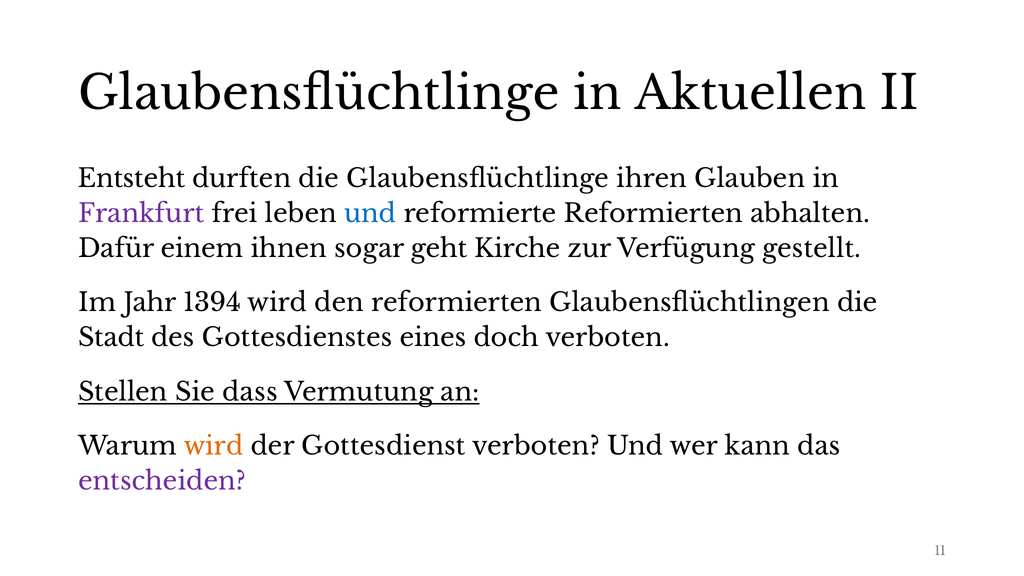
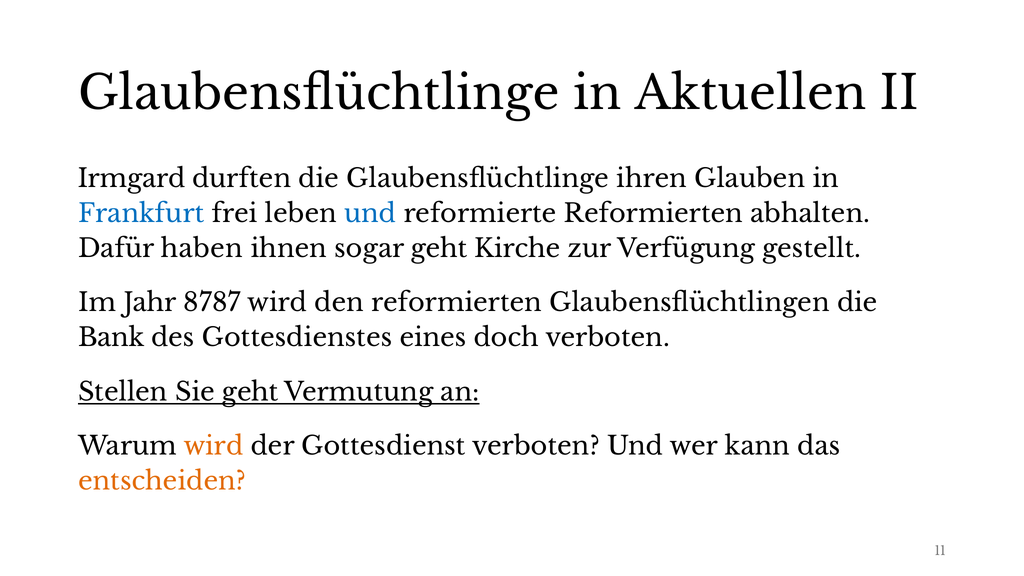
Entsteht: Entsteht -> Irmgard (132, 179)
Frankfurt colour: purple -> blue (141, 214)
einem: einem -> haben (202, 249)
1394: 1394 -> 8787 (212, 303)
Stadt: Stadt -> Bank (111, 338)
Sie dass: dass -> geht (250, 392)
entscheiden colour: purple -> orange (162, 481)
